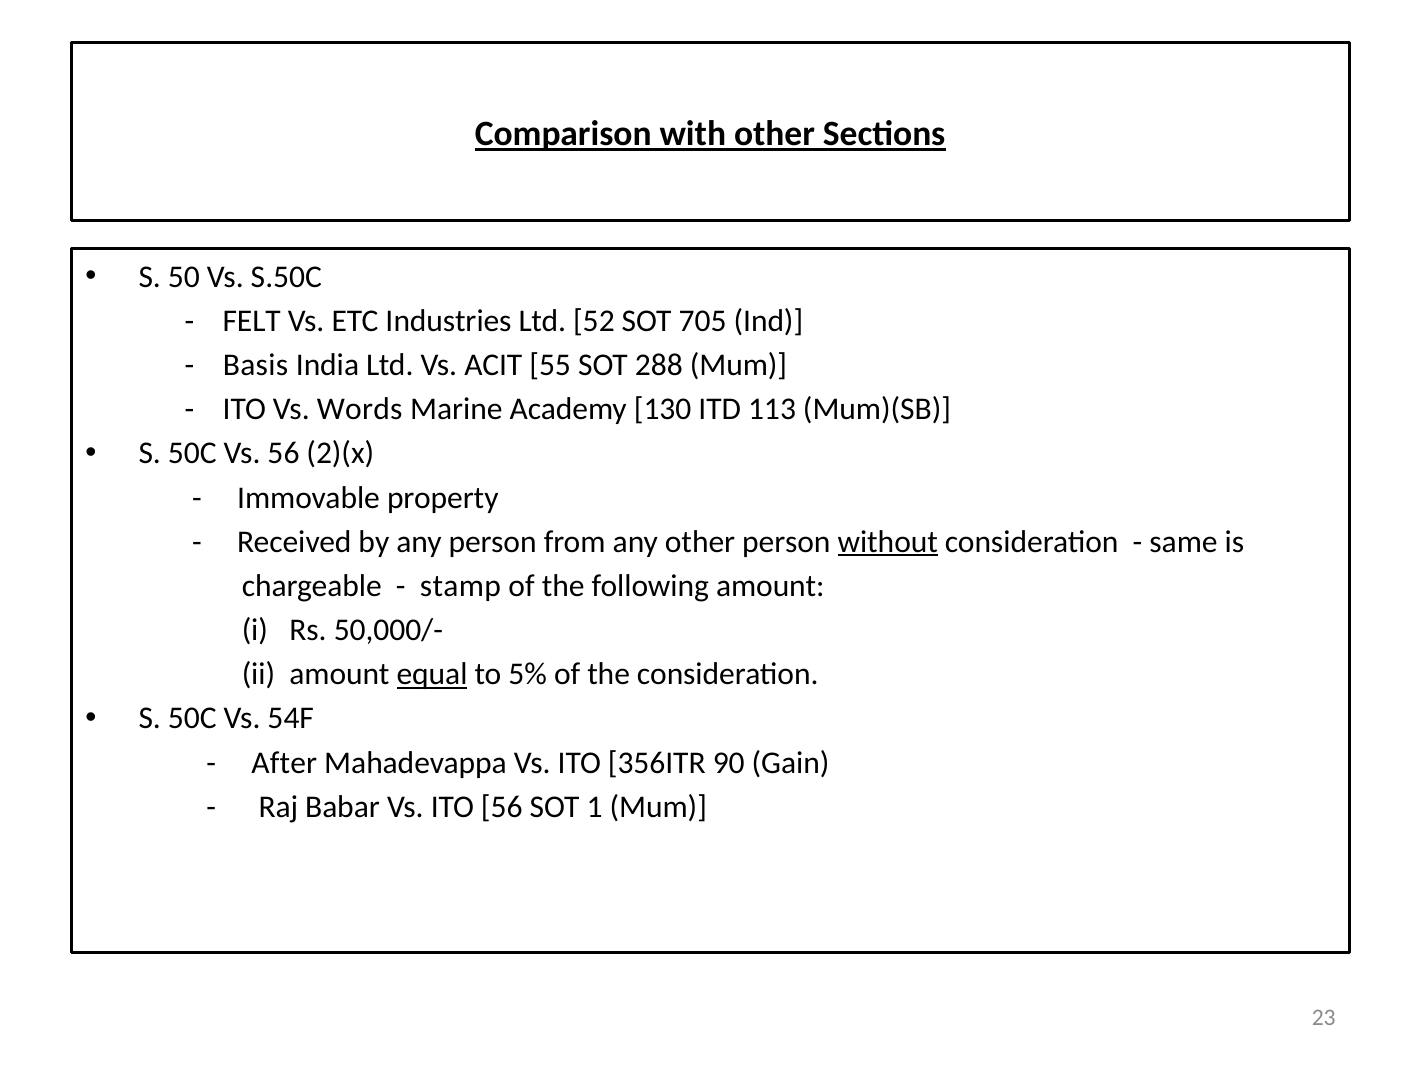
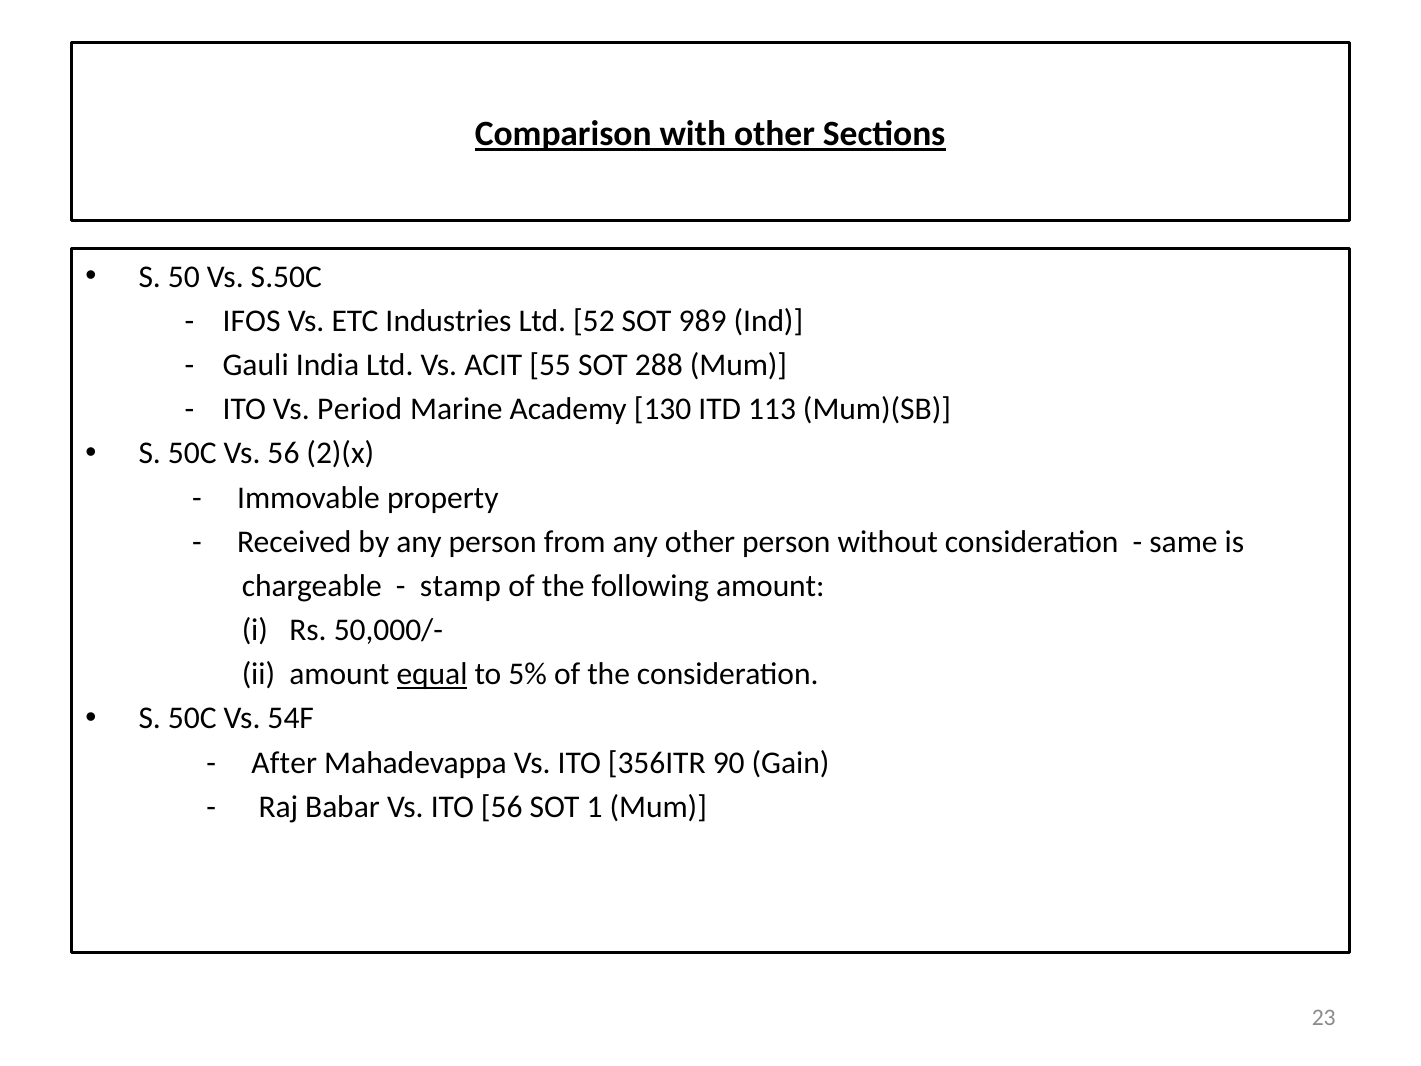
FELT: FELT -> IFOS (252, 321)
705: 705 -> 989 (703, 321)
Basis: Basis -> Gauli (256, 365)
Words: Words -> Period (360, 409)
without underline: present -> none (888, 542)
